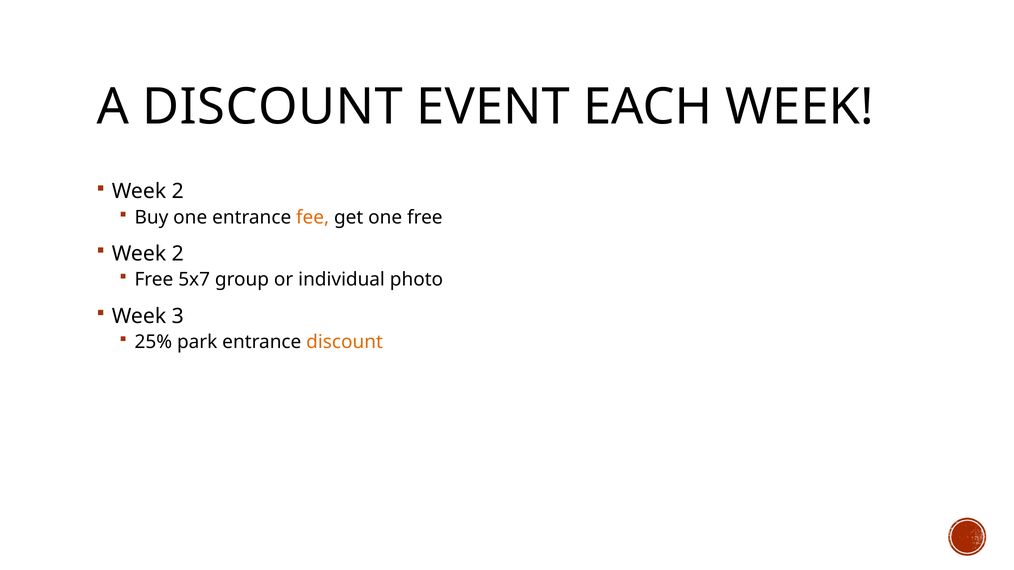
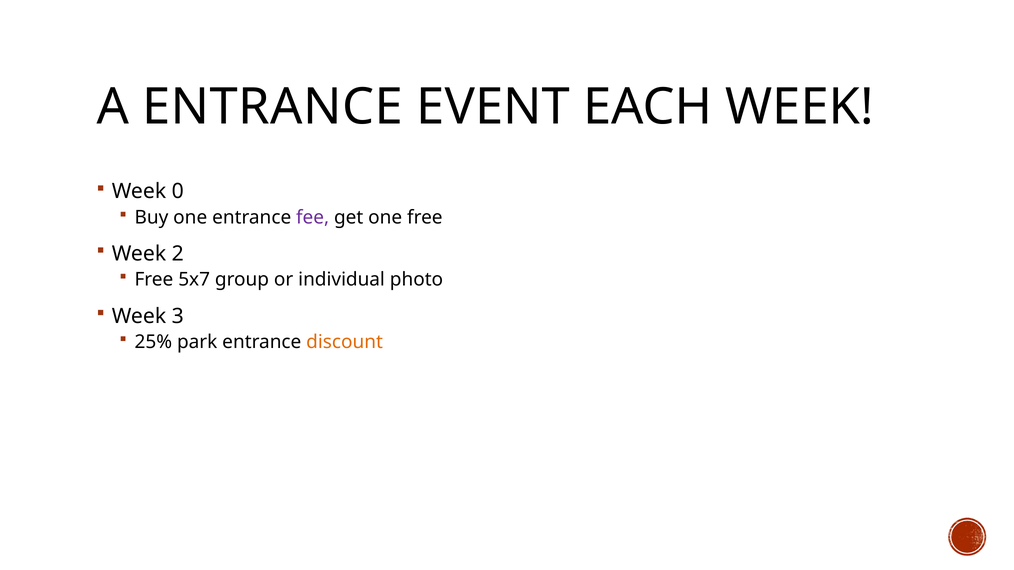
A DISCOUNT: DISCOUNT -> ENTRANCE (273, 107)
2: 2 -> 0 (178, 192)
fee colour: orange -> purple (313, 217)
